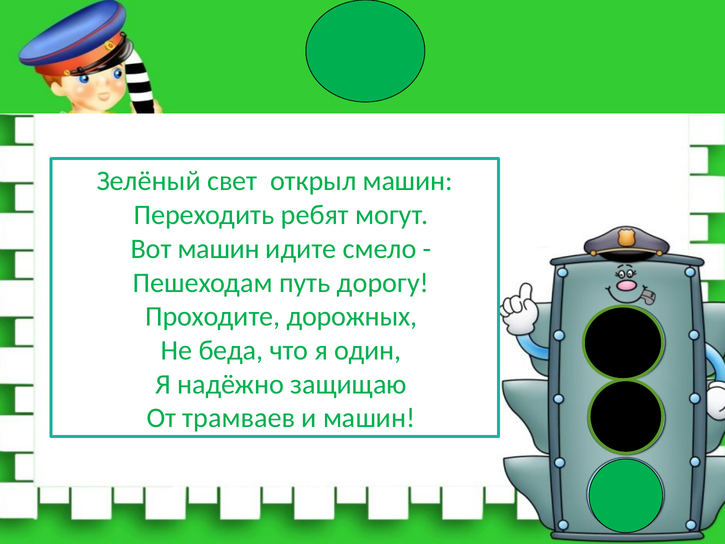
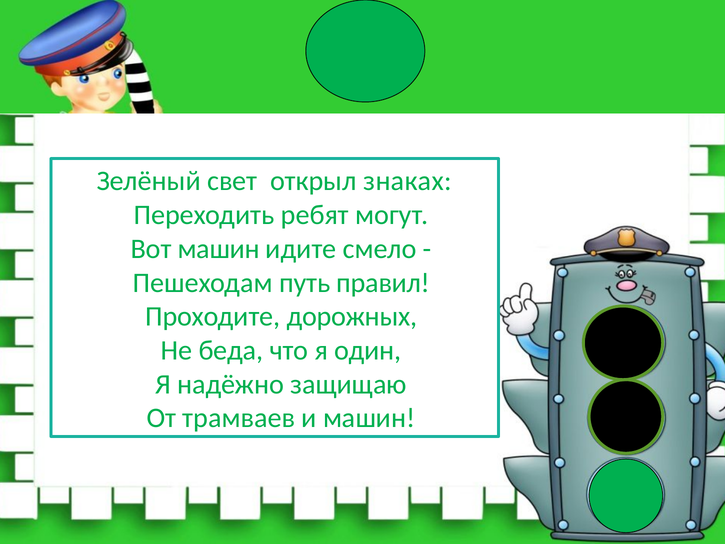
открыл машин: машин -> знаках (408, 181)
дорогу: дорогу -> правил (383, 283)
